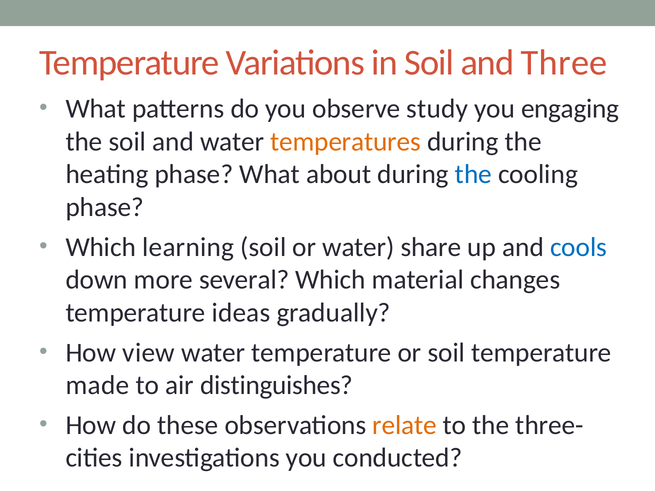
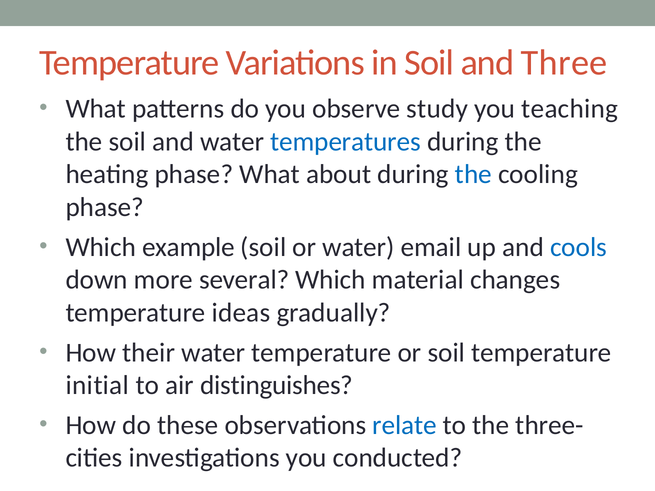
engaging: engaging -> teaching (570, 109)
temperatures colour: orange -> blue (346, 142)
learning: learning -> example (188, 247)
share: share -> email (431, 247)
view: view -> their (149, 353)
made: made -> initial (97, 385)
relate colour: orange -> blue (405, 425)
